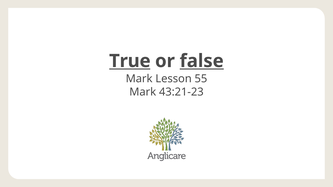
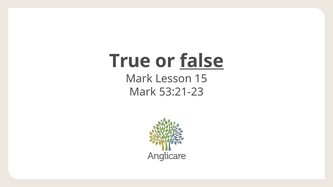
True underline: present -> none (130, 61)
55: 55 -> 15 (201, 79)
43:21-23: 43:21-23 -> 53:21-23 (181, 92)
